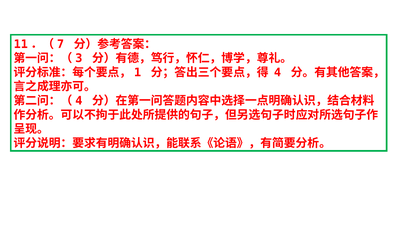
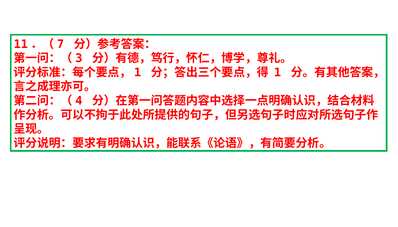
4: 4 -> 1 (277, 72)
